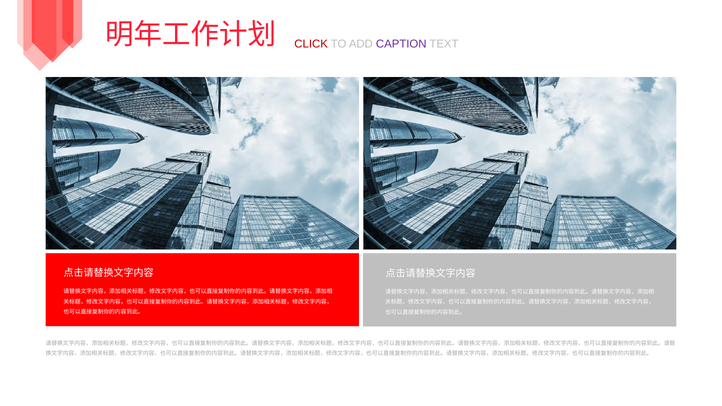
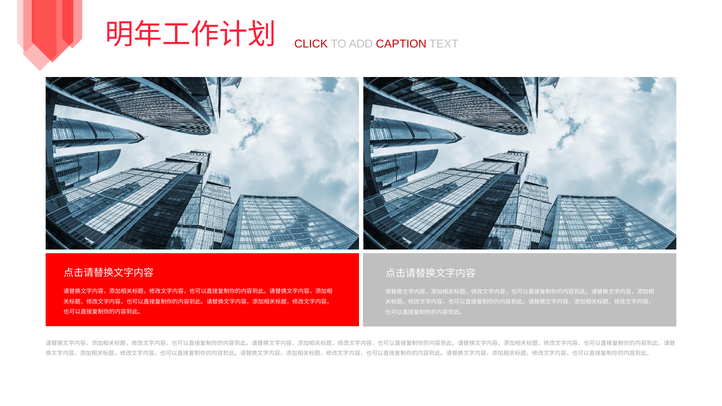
CAPTION colour: purple -> red (401, 44)
